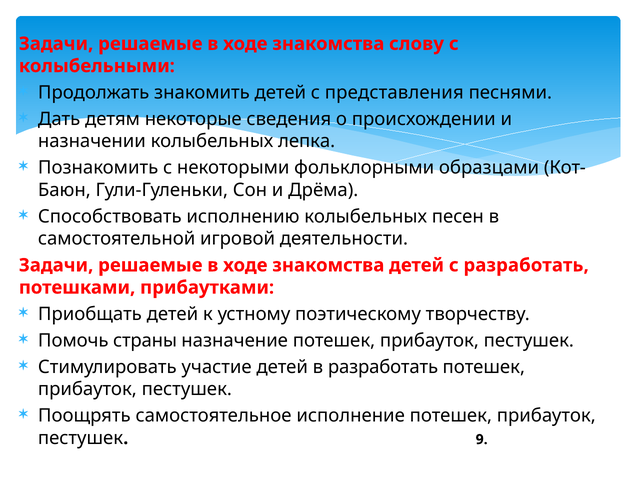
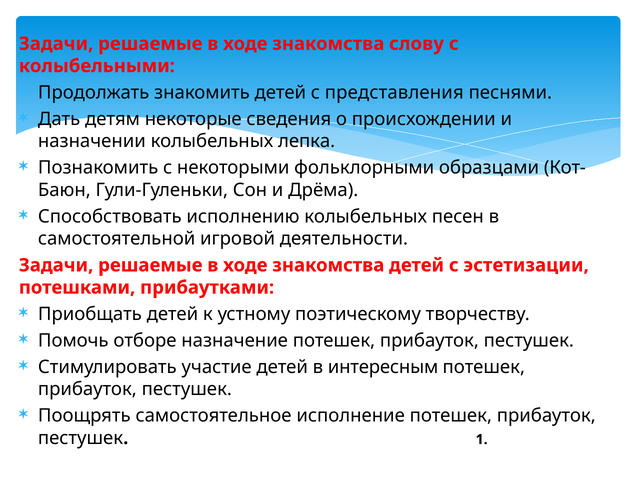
с разработать: разработать -> эстетизации (526, 265)
страны: страны -> отборе (145, 340)
в разработать: разработать -> интересным (383, 367)
9: 9 -> 1 (482, 439)
